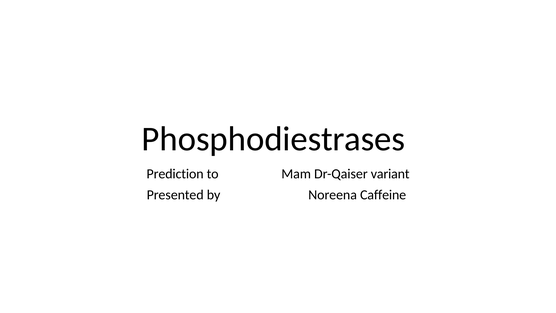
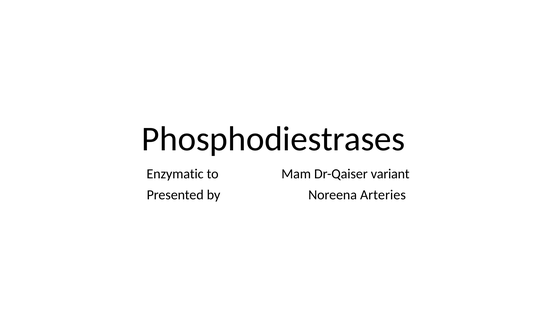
Prediction: Prediction -> Enzymatic (175, 174)
Caffeine: Caffeine -> Arteries (383, 195)
